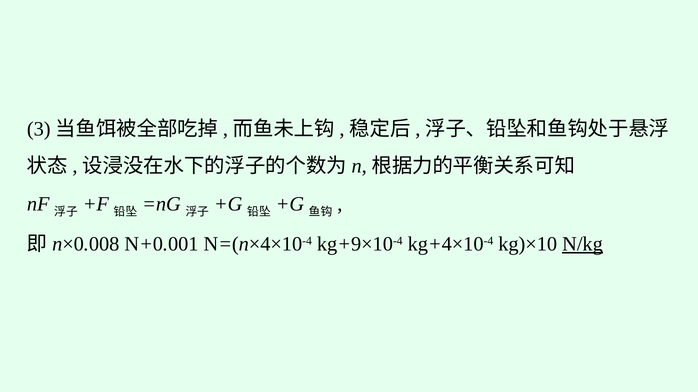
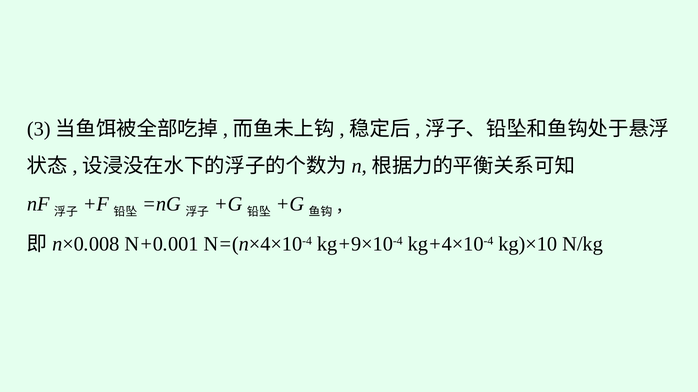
N/kg underline: present -> none (583, 244)
